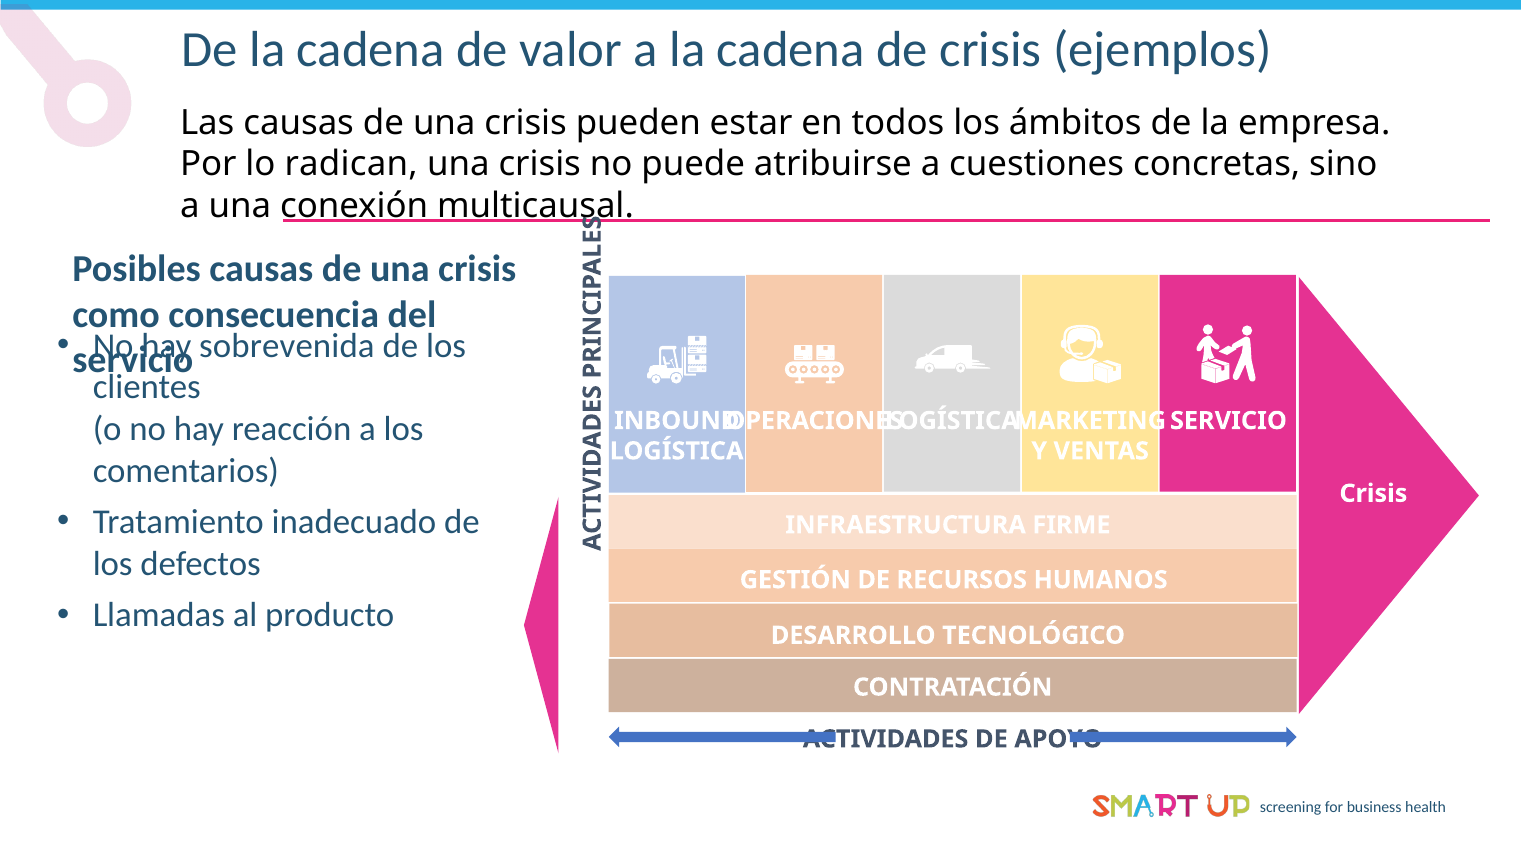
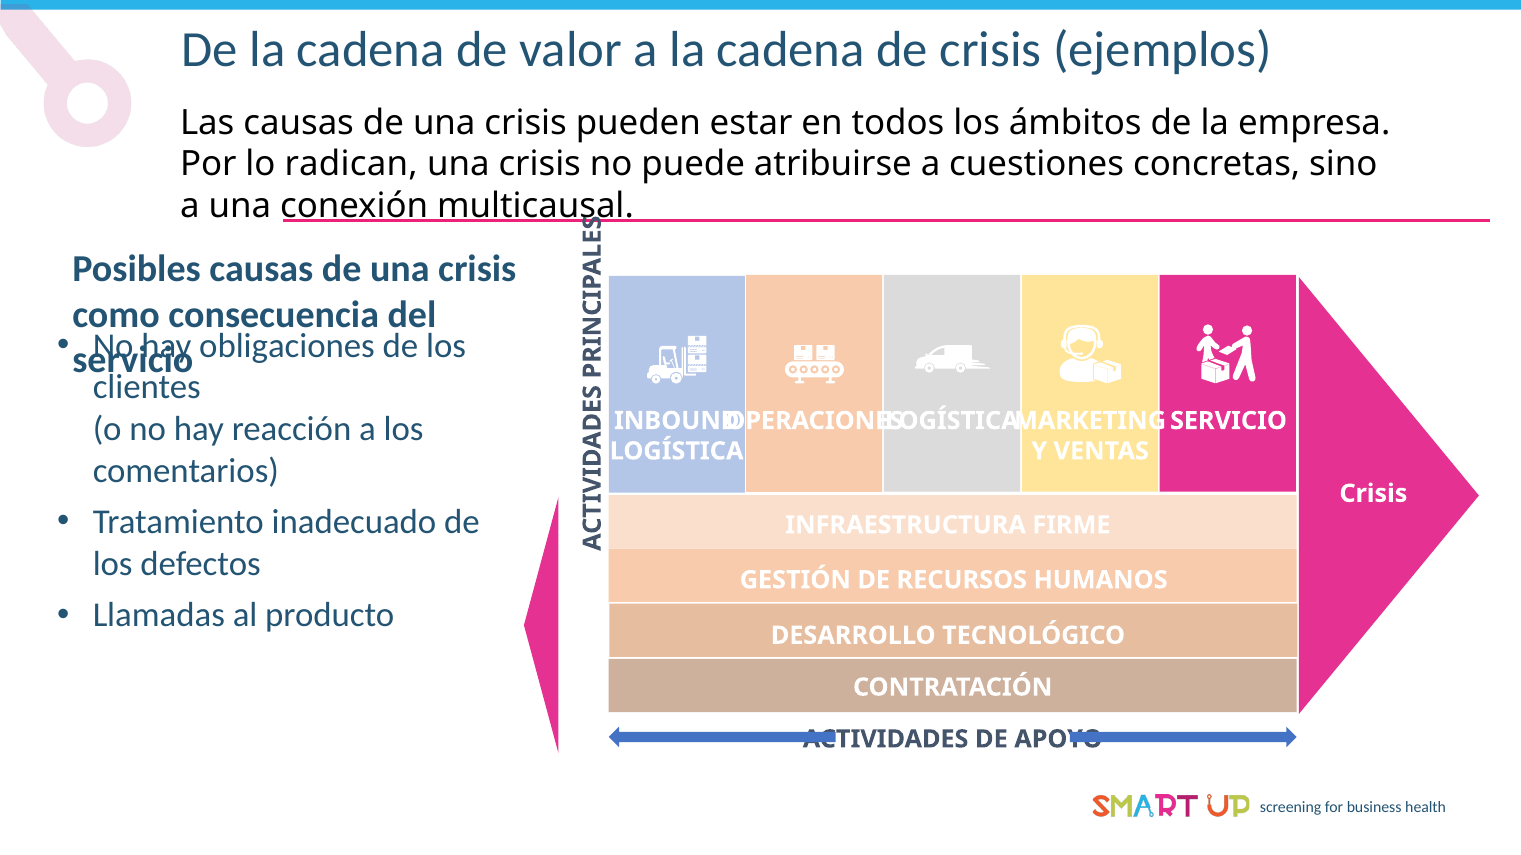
sobrevenida: sobrevenida -> obligaciones (287, 346)
